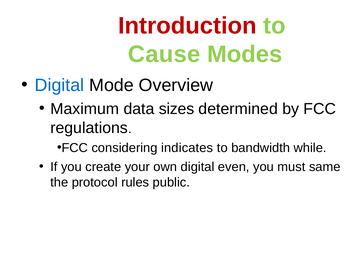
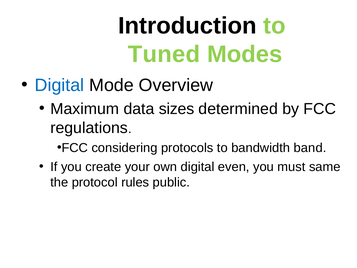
Introduction colour: red -> black (187, 26)
Cause: Cause -> Tuned (164, 54)
indicates: indicates -> protocols (187, 148)
while: while -> band (310, 148)
